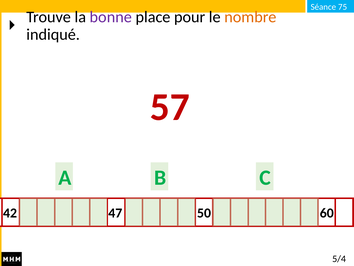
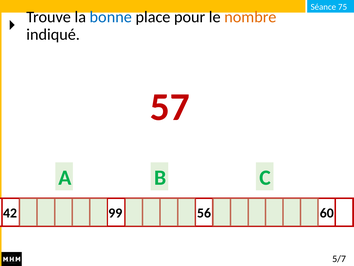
bonne colour: purple -> blue (111, 17)
47: 47 -> 99 (115, 213)
50: 50 -> 56 (204, 213)
5/4: 5/4 -> 5/7 (339, 258)
